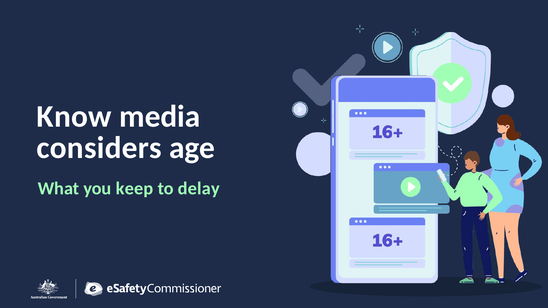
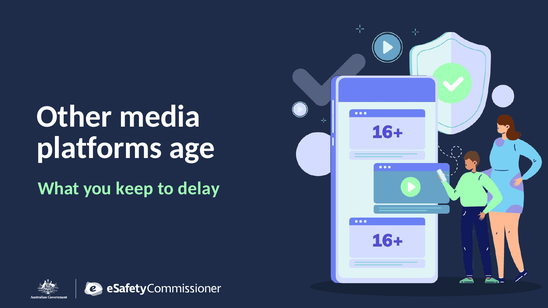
Know: Know -> Other (74, 116)
considers: considers -> platforms (99, 148)
